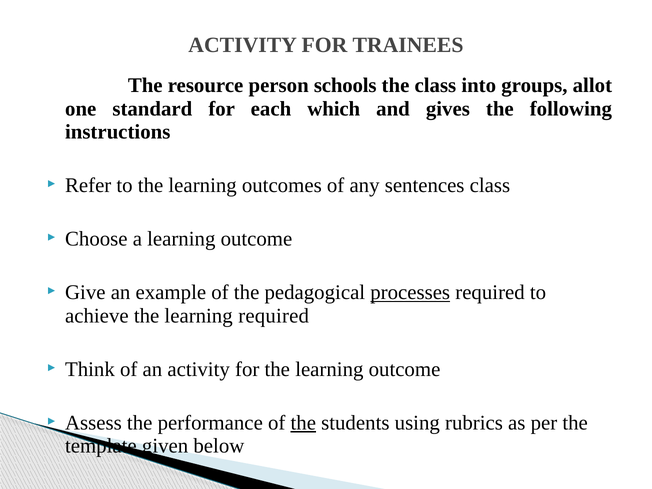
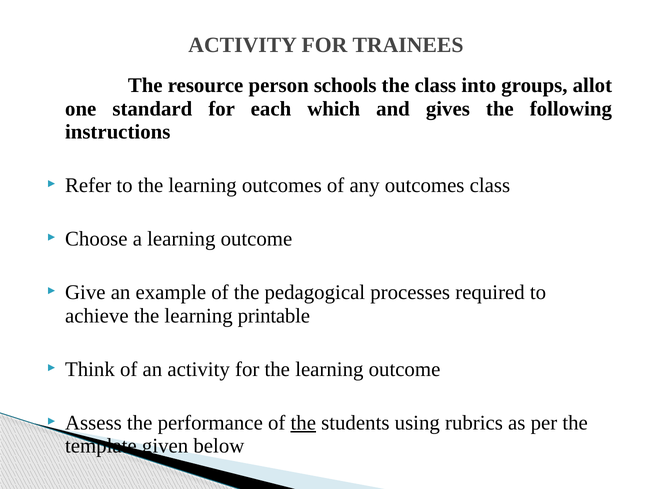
any sentences: sentences -> outcomes (425, 185)
processes underline: present -> none (410, 293)
learning required: required -> printable (274, 316)
